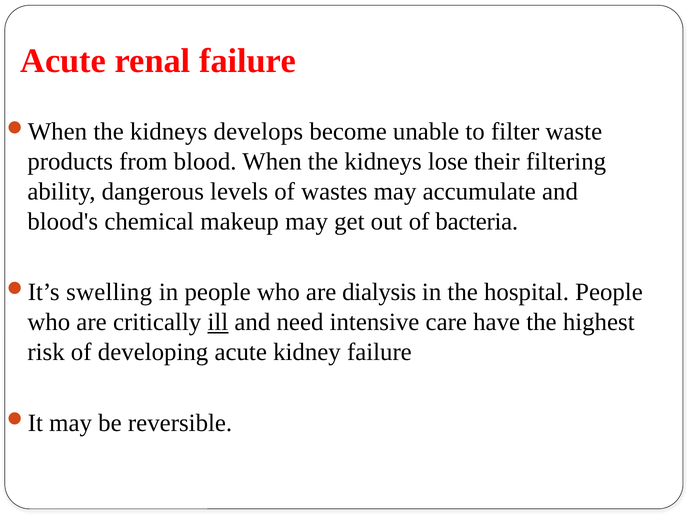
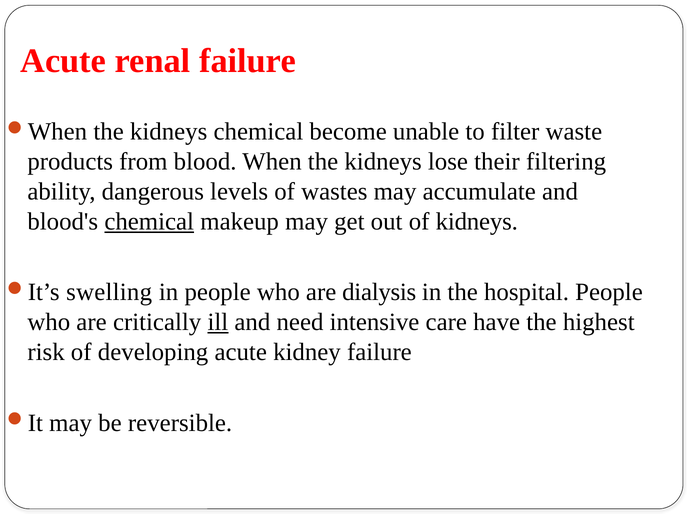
kidneys develops: develops -> chemical (258, 132)
chemical underline: none -> present (149, 221)
of bacteria: bacteria -> kidneys (477, 221)
